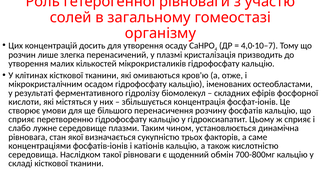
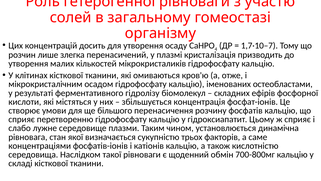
4,0·10–7: 4,0·10–7 -> 1,7·10–7 (259, 46)
